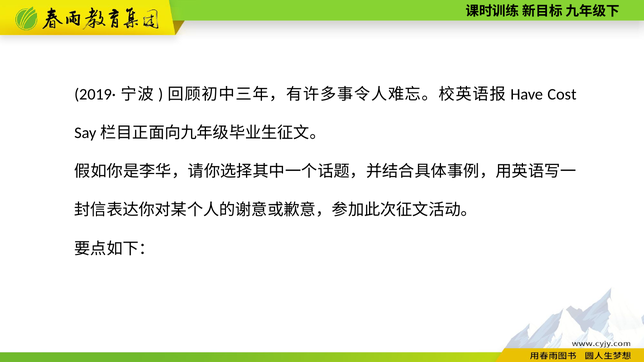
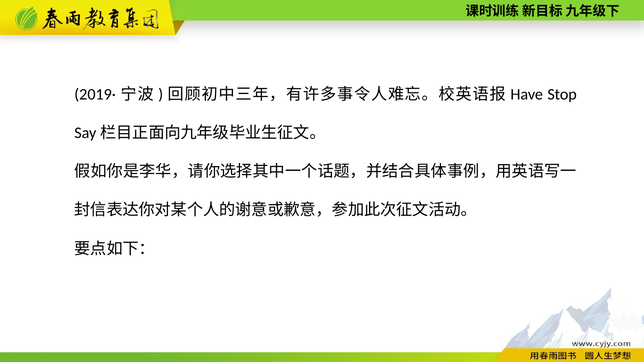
Cost: Cost -> Stop (562, 94)
